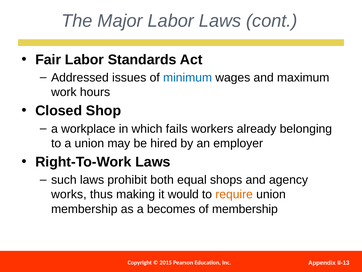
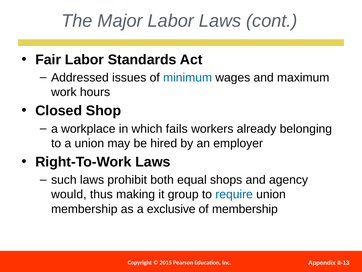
works: works -> would (69, 194)
would: would -> group (183, 194)
require colour: orange -> blue (234, 194)
becomes: becomes -> exclusive (171, 209)
